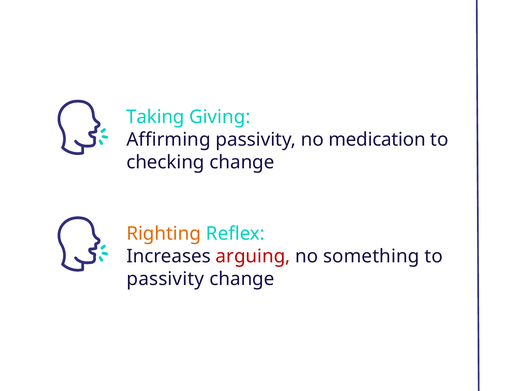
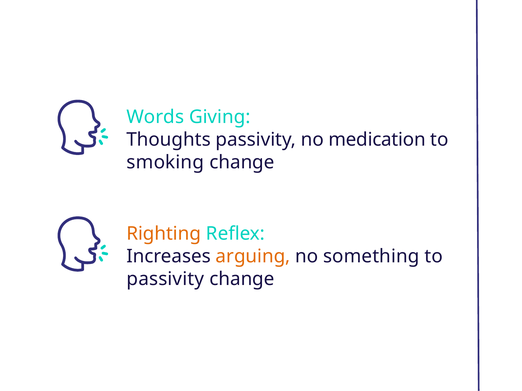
Taking: Taking -> Words (155, 117)
Affirming: Affirming -> Thoughts (169, 140)
checking: checking -> smoking (165, 162)
arguing colour: red -> orange (253, 257)
